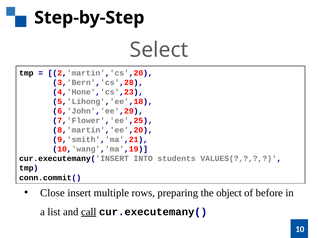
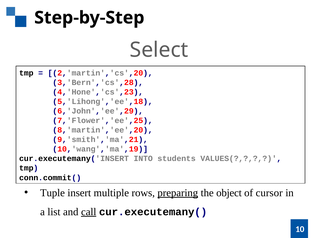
Close: Close -> Tuple (53, 193)
preparing underline: none -> present (178, 193)
before: before -> cursor (269, 193)
